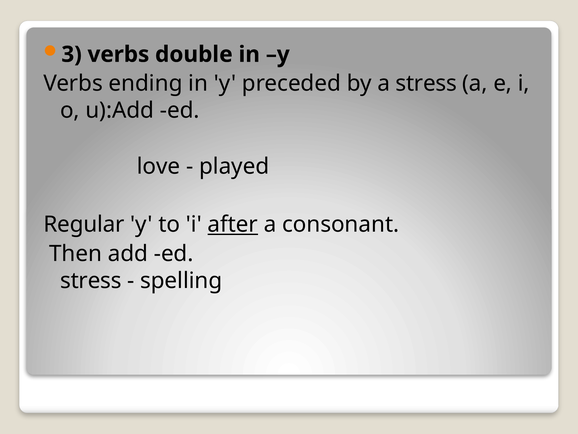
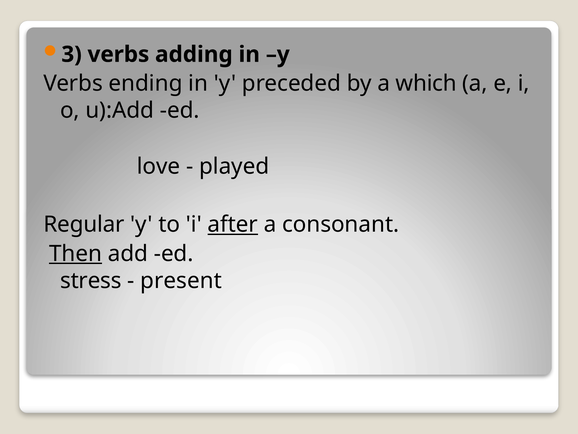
double: double -> adding (194, 54)
a stress: stress -> which (426, 83)
Then underline: none -> present (76, 253)
spelling: spelling -> present (181, 280)
